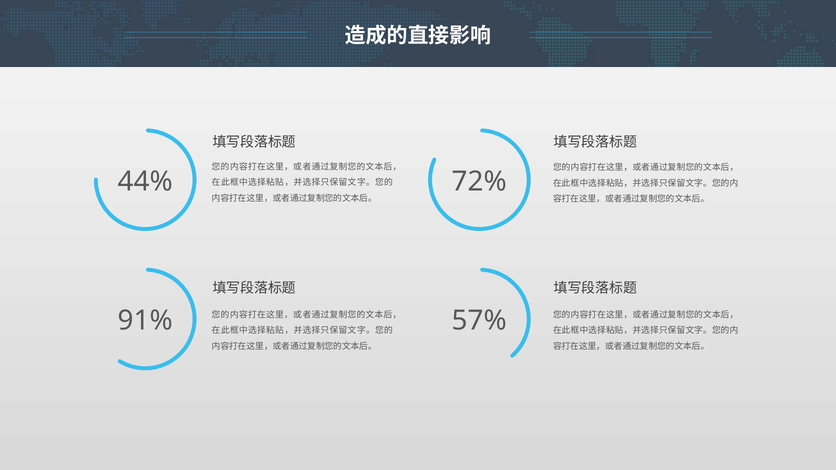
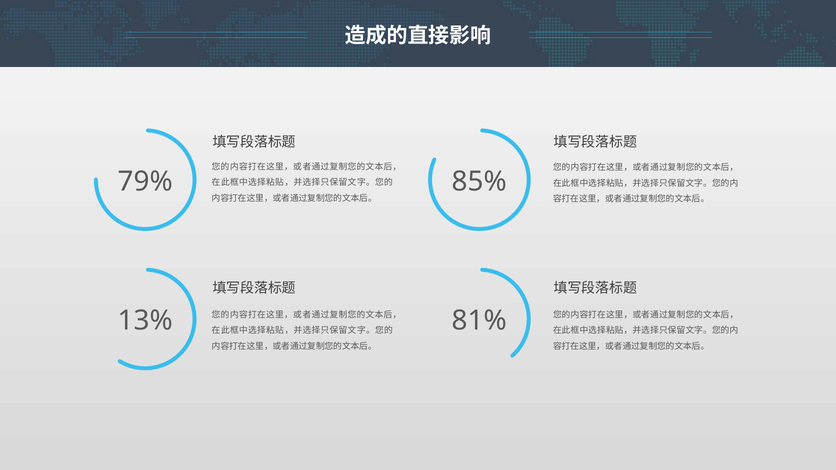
44%: 44% -> 79% (145, 181)
72%: 72% -> 85% (479, 181)
91%: 91% -> 13% (145, 321)
57%: 57% -> 81% (479, 321)
